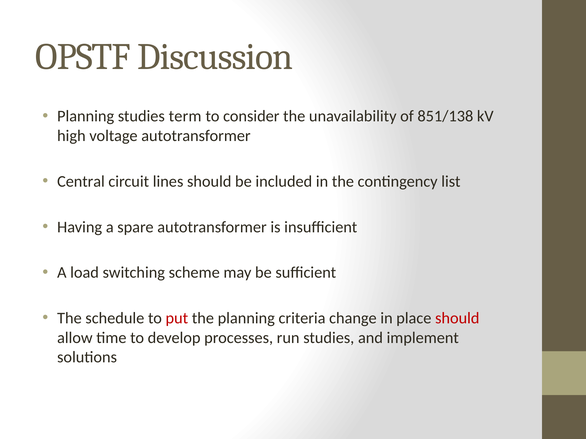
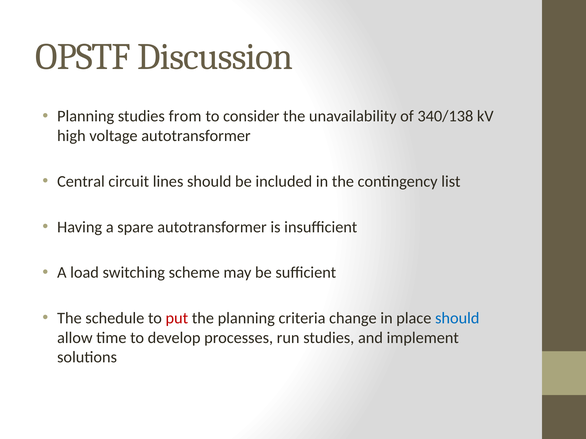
term: term -> from (185, 116)
851/138: 851/138 -> 340/138 (445, 116)
should colour: red -> blue (457, 319)
